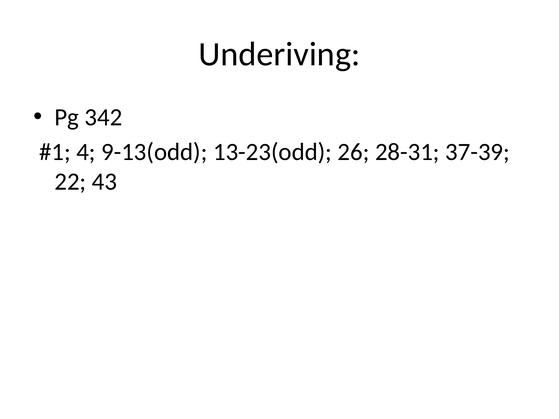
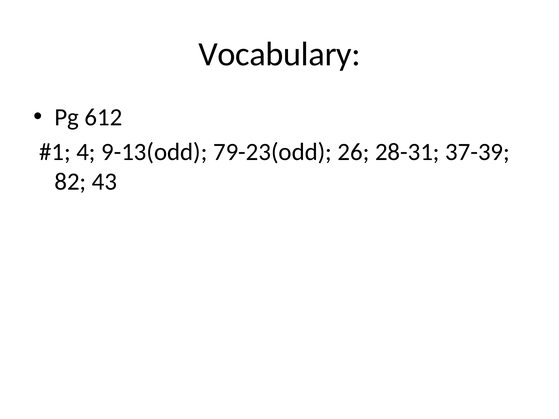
Underiving: Underiving -> Vocabulary (280, 54)
342: 342 -> 612 (103, 117)
13-23(odd: 13-23(odd -> 79-23(odd (273, 152)
22: 22 -> 82 (70, 182)
